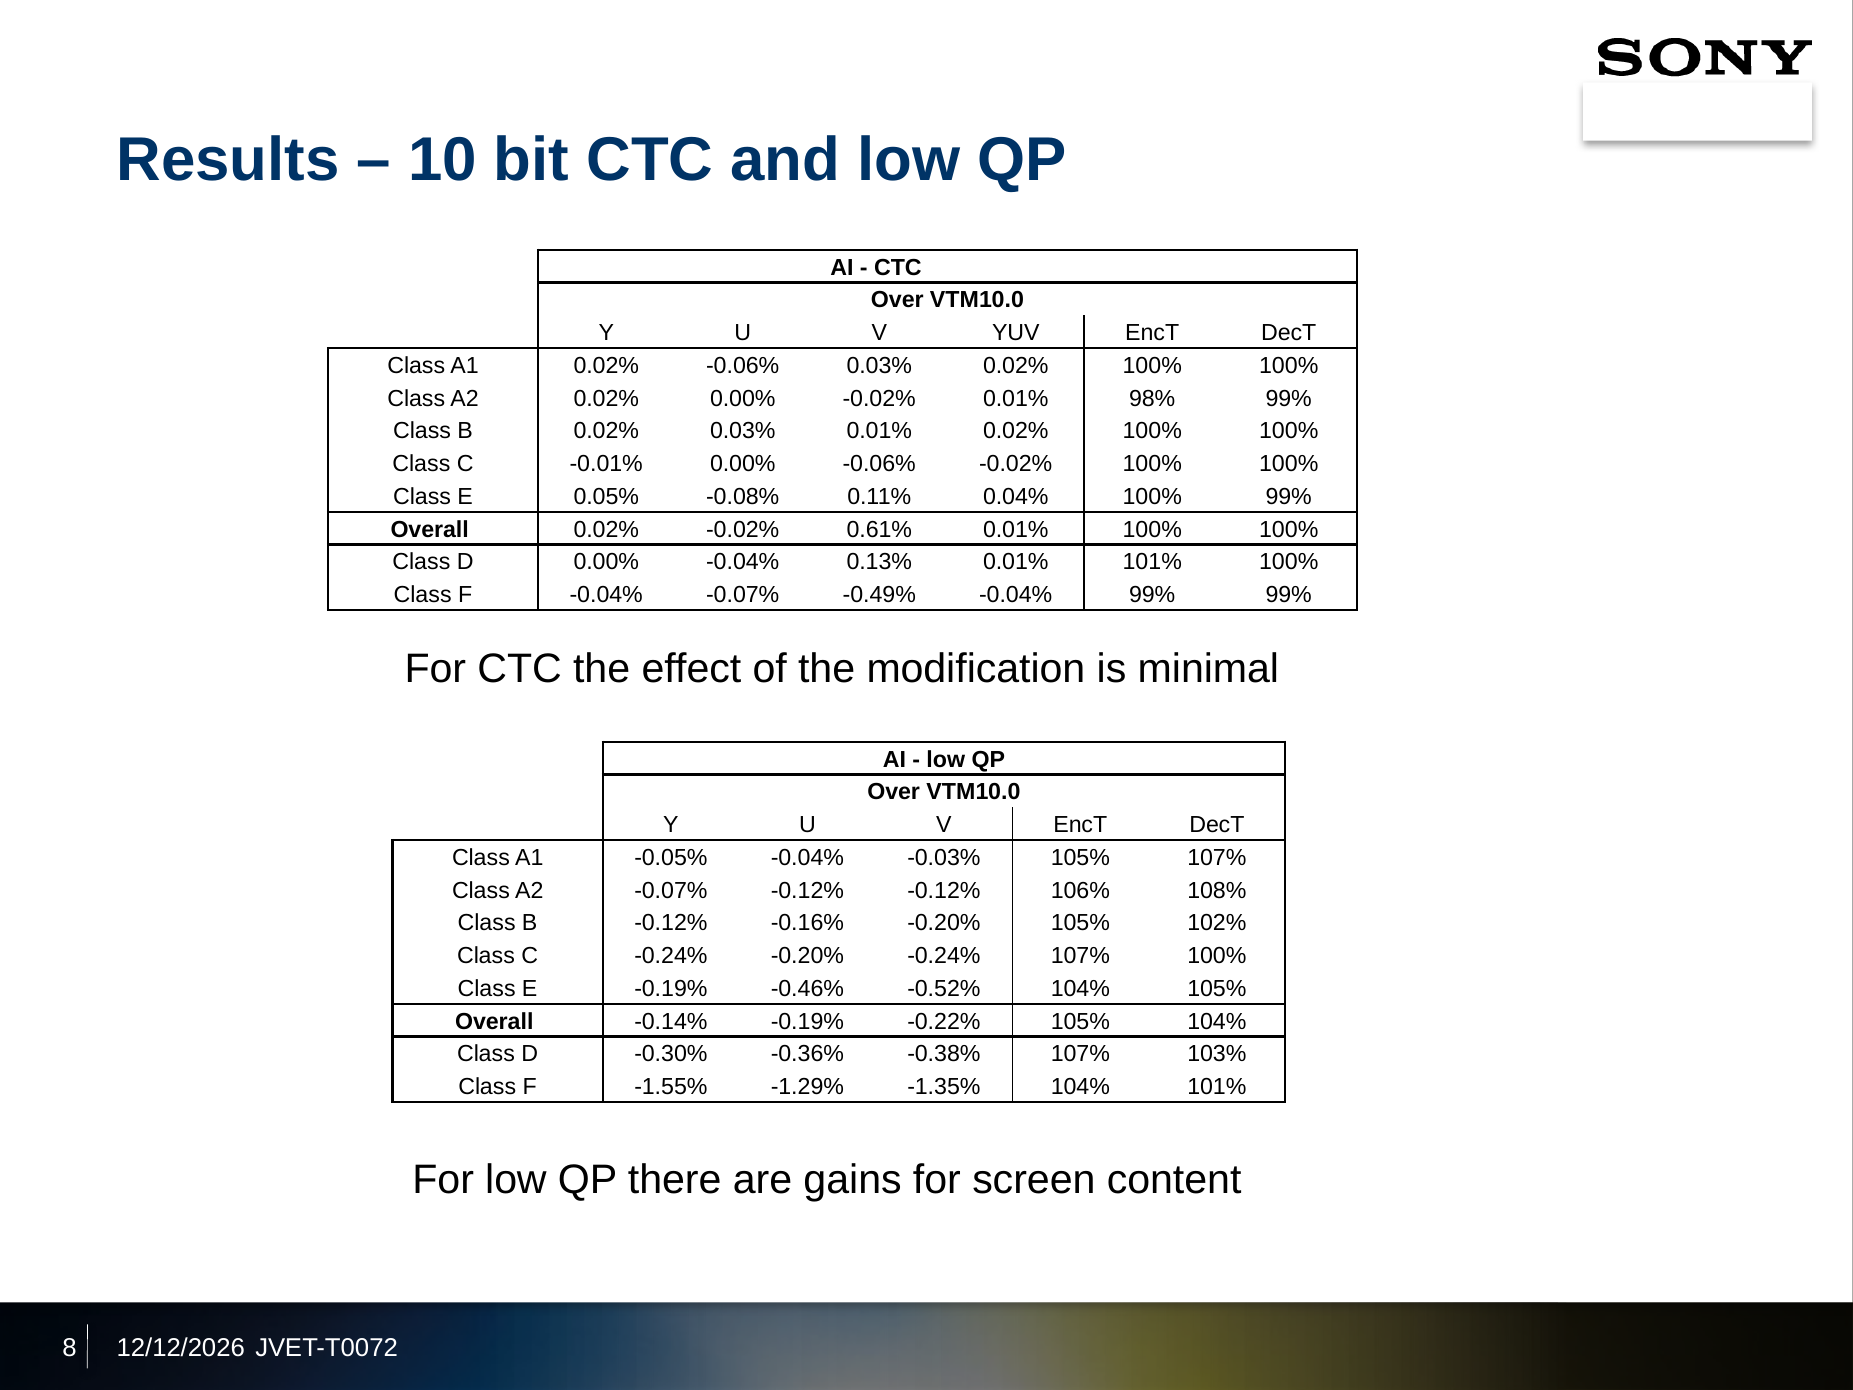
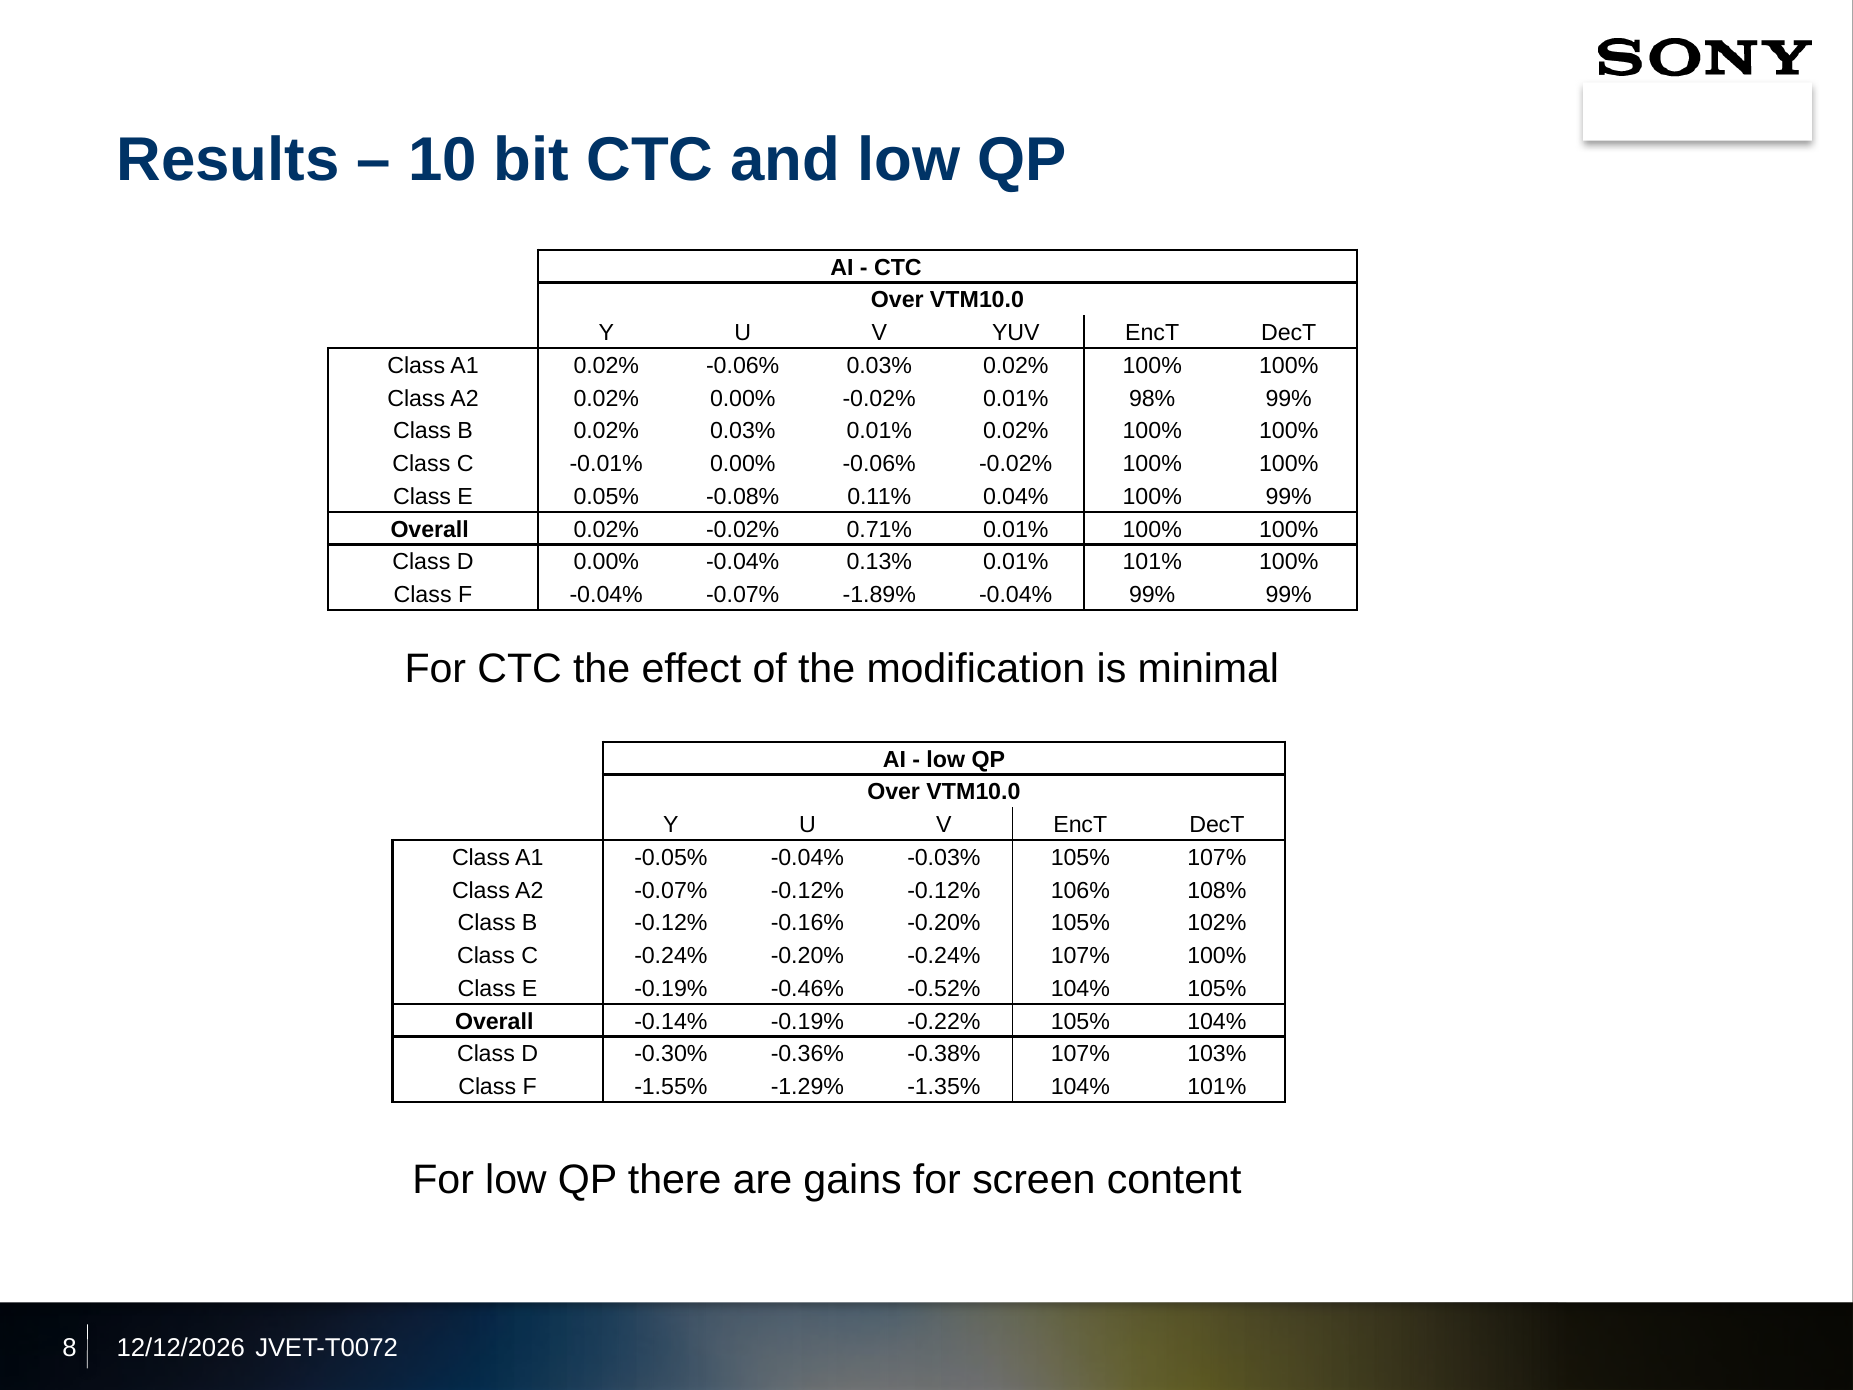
0.61%: 0.61% -> 0.71% (879, 529)
-0.49%: -0.49% -> -1.89% (879, 595)
